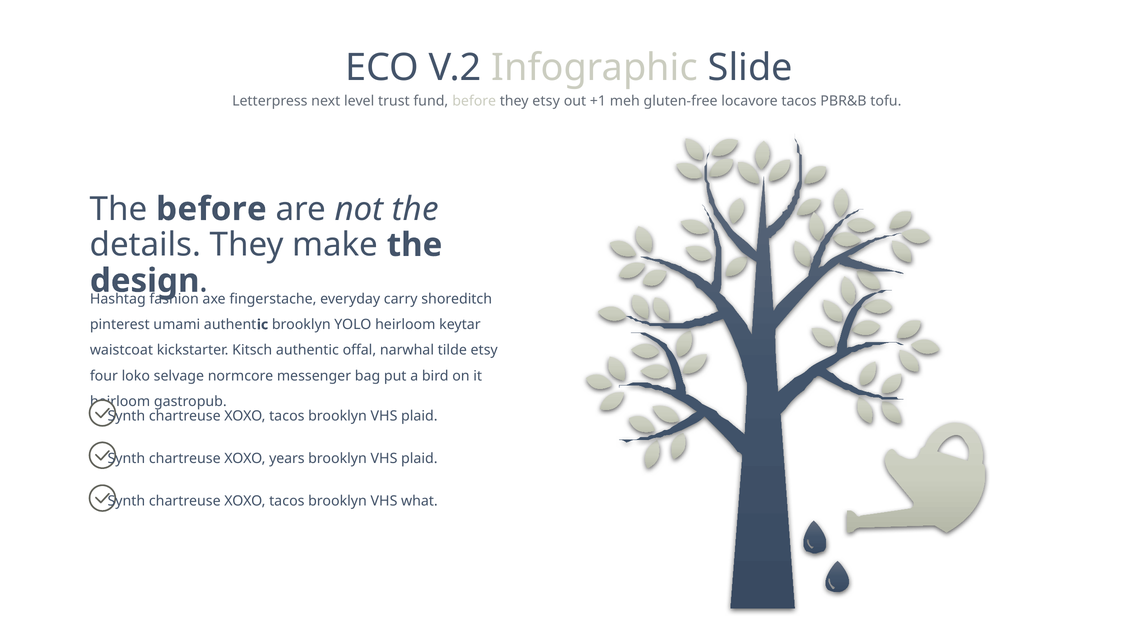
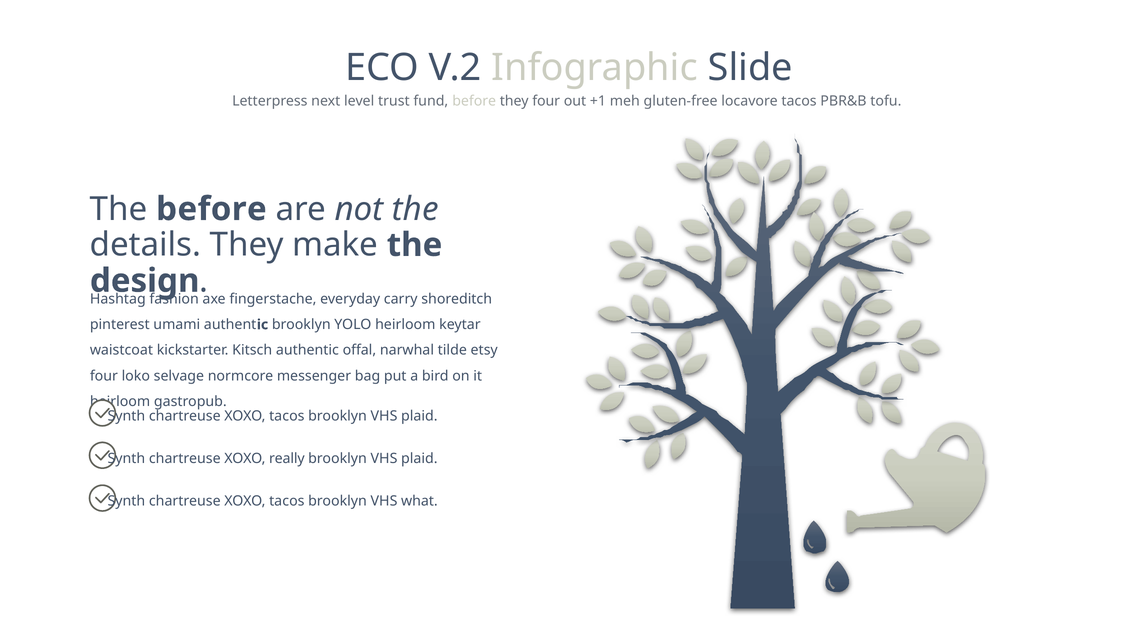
they etsy: etsy -> four (546, 101)
years: years -> really (287, 458)
